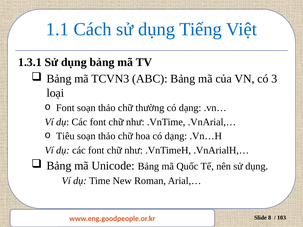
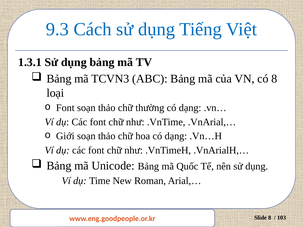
1.1: 1.1 -> 9.3 (57, 29)
có 3: 3 -> 8 (274, 79)
Tiêu: Tiêu -> Giới (65, 136)
